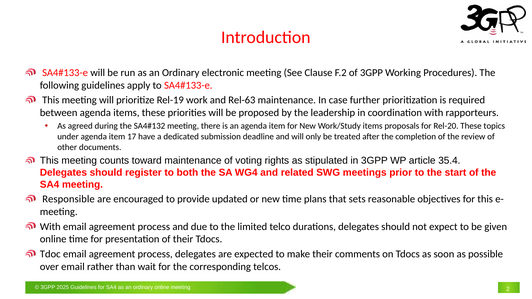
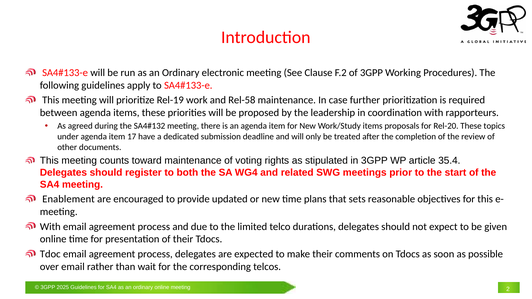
Rel-63: Rel-63 -> Rel-58 (242, 100)
Responsible: Responsible -> Enablement (69, 199)
